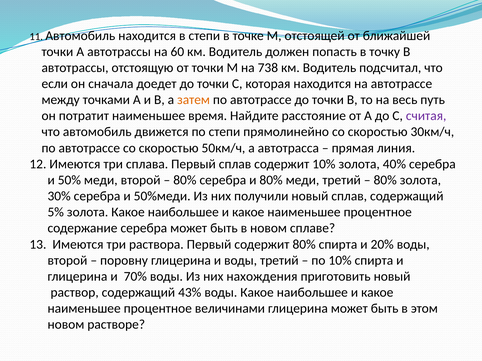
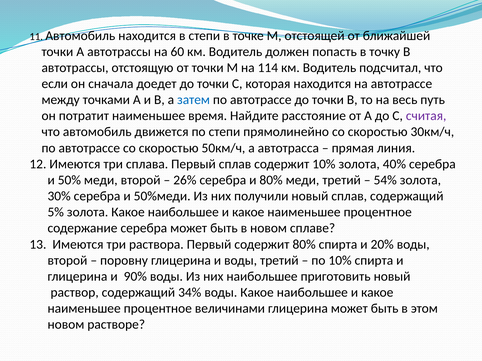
738: 738 -> 114 (268, 68)
затем colour: orange -> blue (194, 100)
80%: 80% -> 26% (185, 180)
80%: 80% -> 54% (385, 180)
70%: 70% -> 90% (135, 277)
них нахождения: нахождения -> наибольшее (262, 277)
43%: 43% -> 34% (190, 293)
